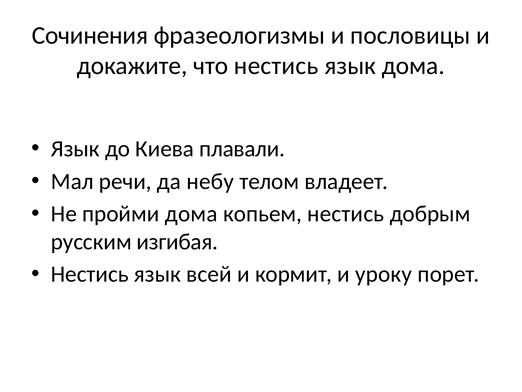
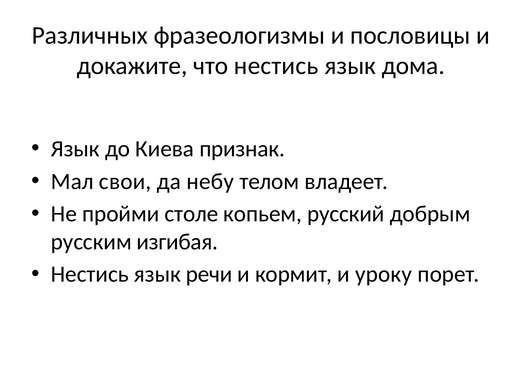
Сочинения: Сочинения -> Различных (90, 35)
плавали: плавали -> признак (242, 149)
речи: речи -> свои (125, 181)
пройми дома: дома -> столе (191, 214)
копьем нестись: нестись -> русский (346, 214)
всей: всей -> речи (209, 274)
